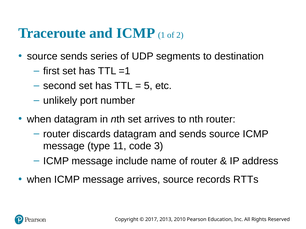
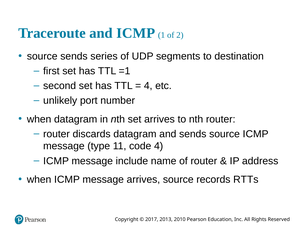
5: 5 -> 4 (148, 86)
code 3: 3 -> 4 (159, 146)
